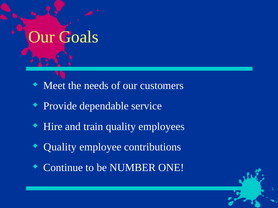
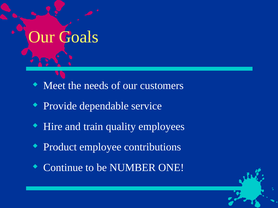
Quality: Quality -> Product (60, 147)
